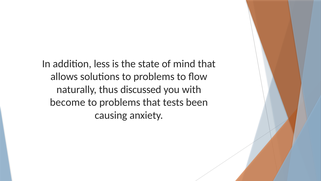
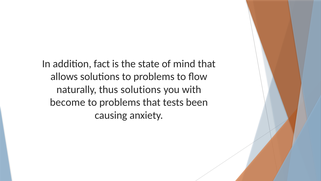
less: less -> fact (102, 64)
thus discussed: discussed -> solutions (141, 89)
